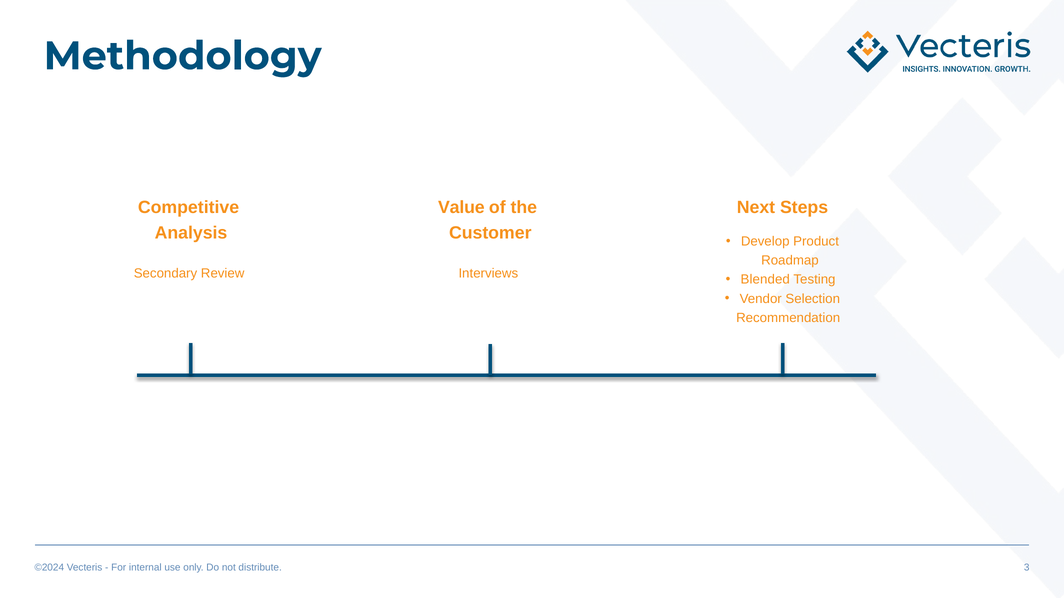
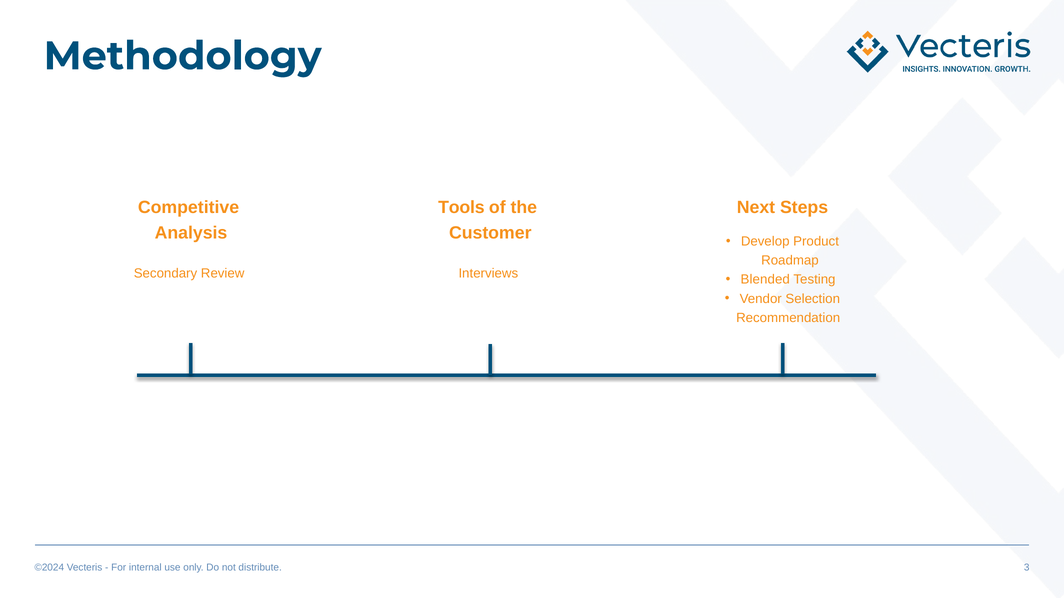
Value: Value -> Tools (461, 207)
